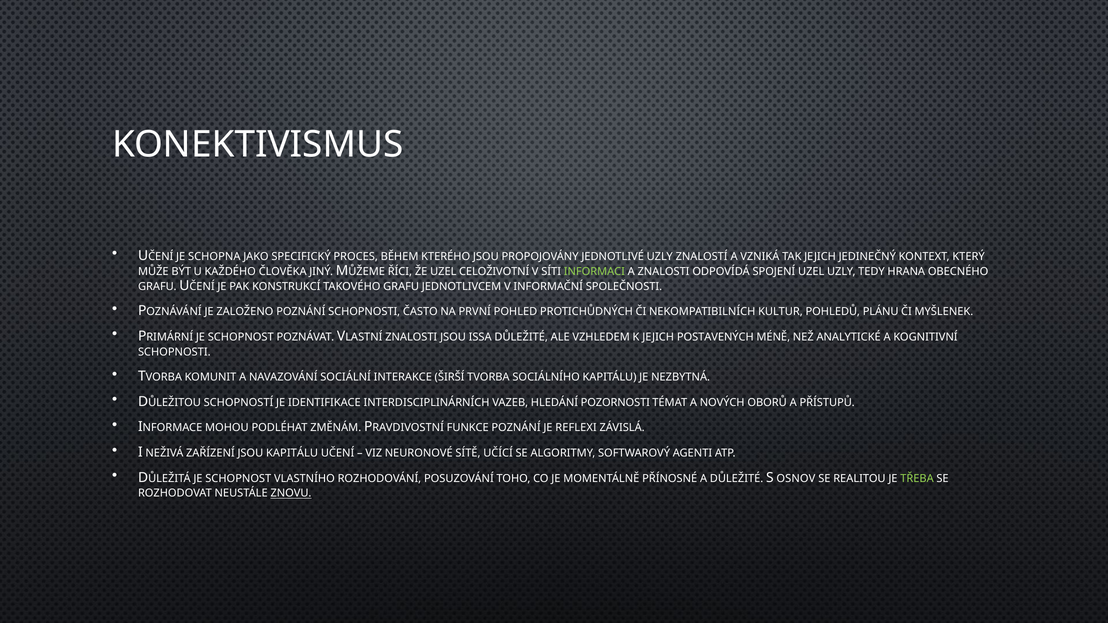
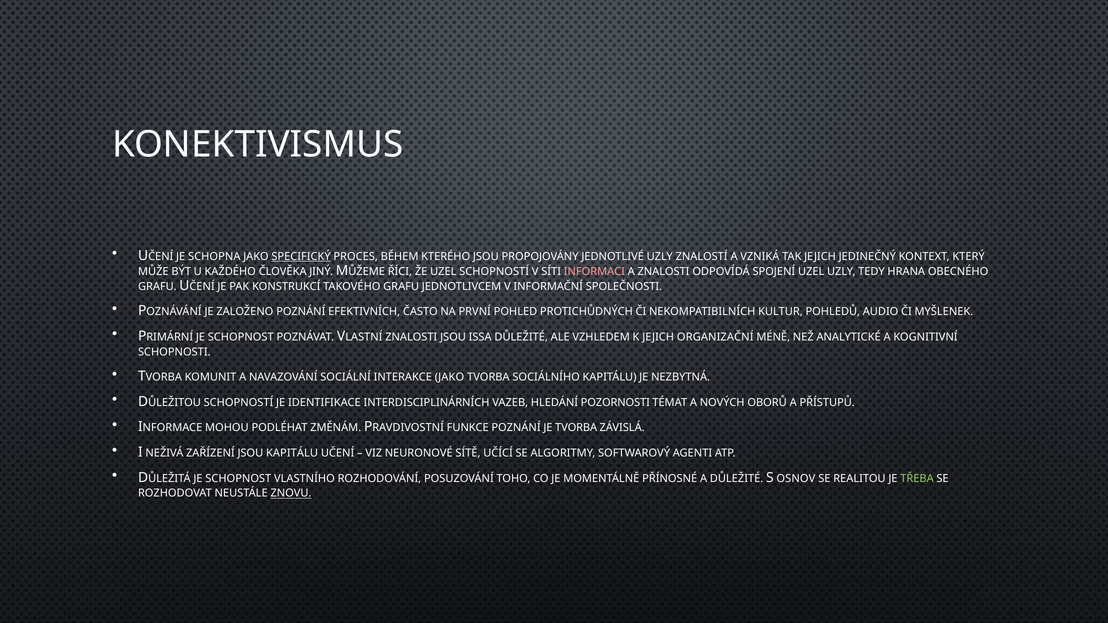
SPECIFICKÝ underline: none -> present (301, 257)
UZEL CELOŽIVOTNÍ: CELOŽIVOTNÍ -> SCHOPNOSTÍ (494, 272)
INFORMACI colour: light green -> pink (594, 272)
POZNÁNÍ SCHOPNOSTI: SCHOPNOSTI -> EFEKTIVNÍCH (364, 312)
PLÁNU: PLÁNU -> AUDIO (881, 312)
POSTAVENÝCH: POSTAVENÝCH -> ORGANIZAČNÍ (715, 337)
INTERAKCE ŠIRŠÍ: ŠIRŠÍ -> JAKO (449, 377)
JE REFLEXI: REFLEXI -> TVORBA (576, 428)
